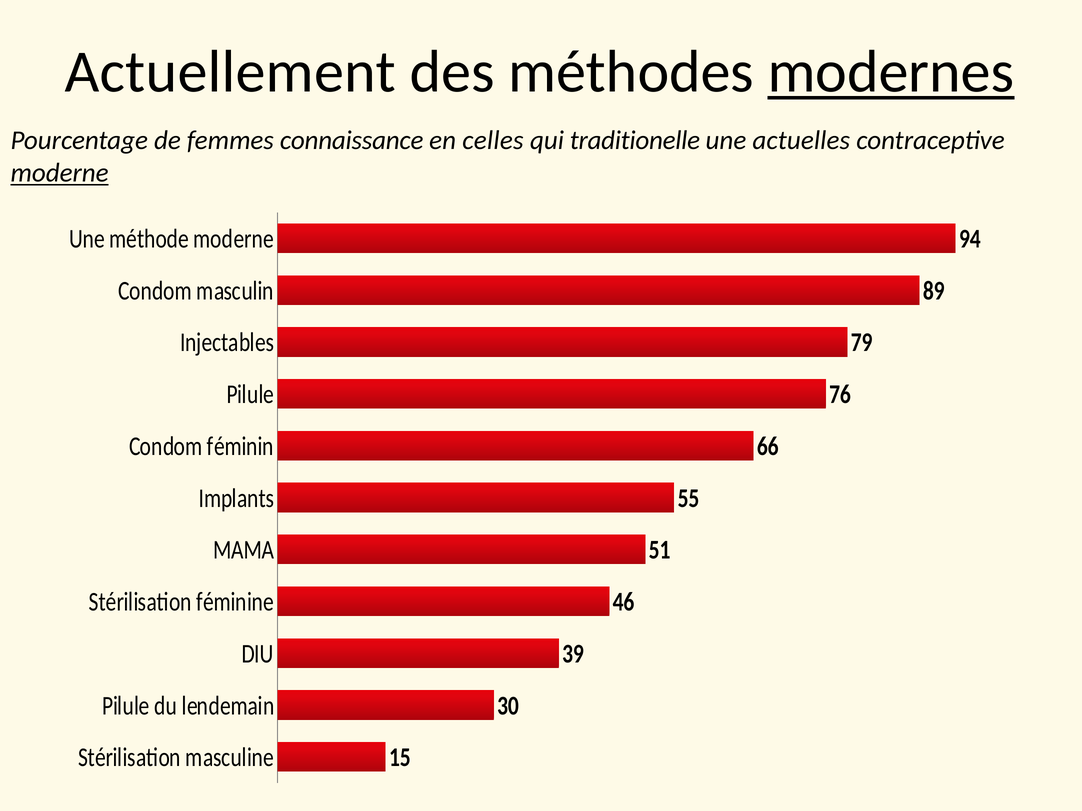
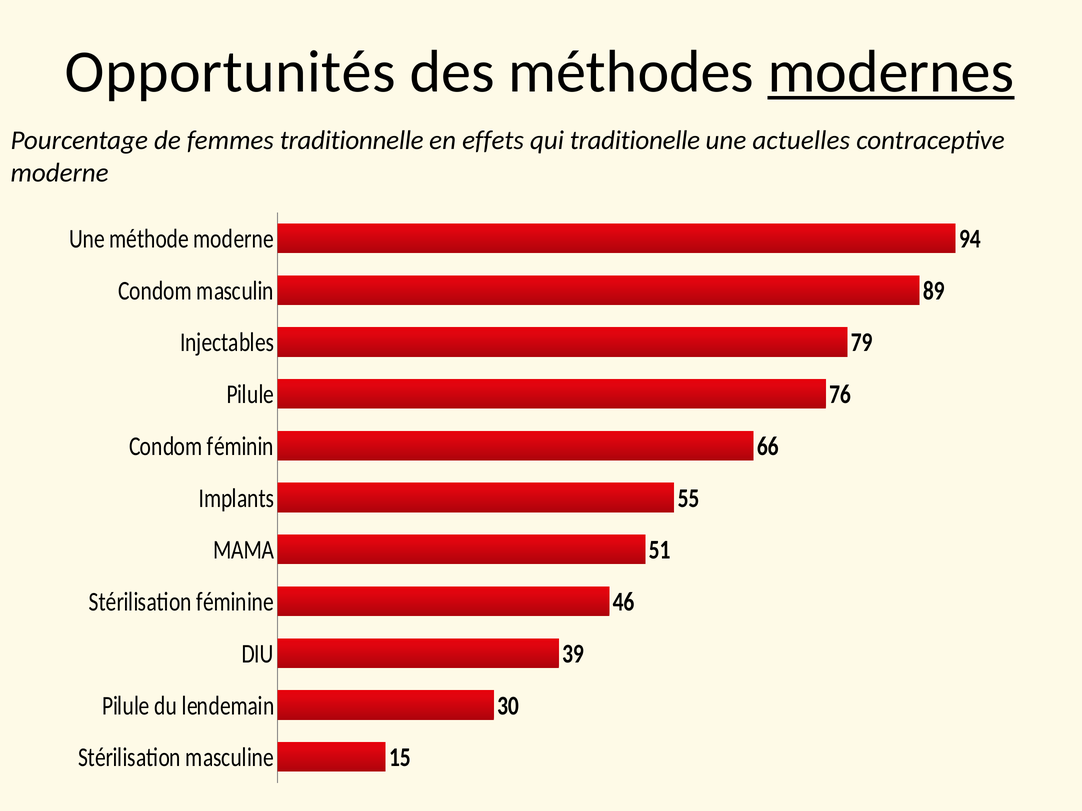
Actuellement: Actuellement -> Opportunités (230, 72)
connaissance: connaissance -> traditionnelle (352, 141)
celles: celles -> effets (493, 141)
moderne underline: present -> none (60, 173)
